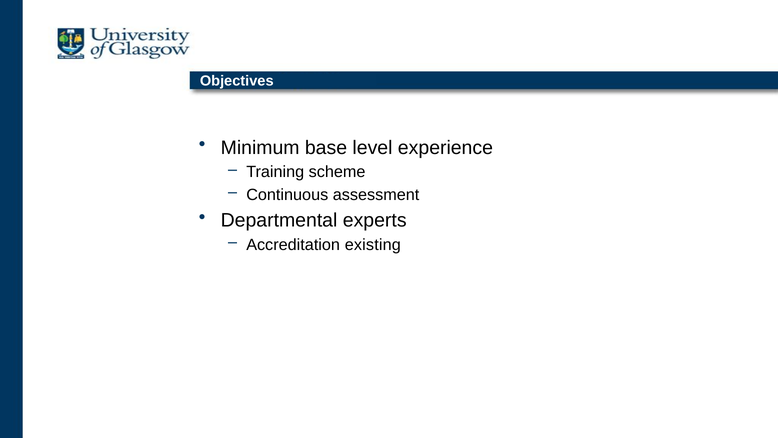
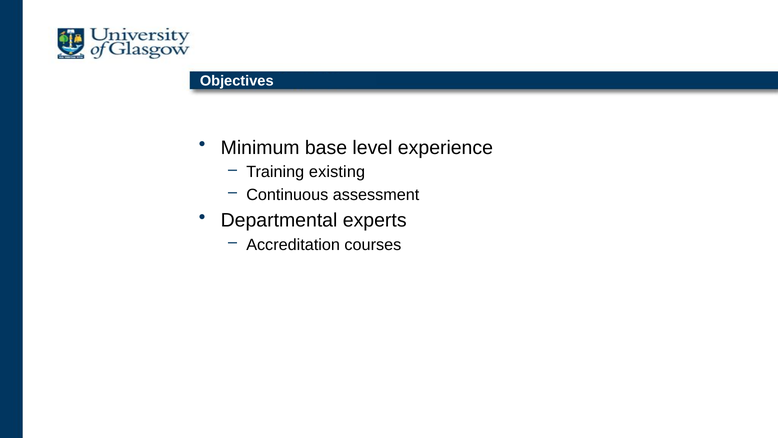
scheme: scheme -> existing (337, 172)
existing: existing -> courses (373, 244)
